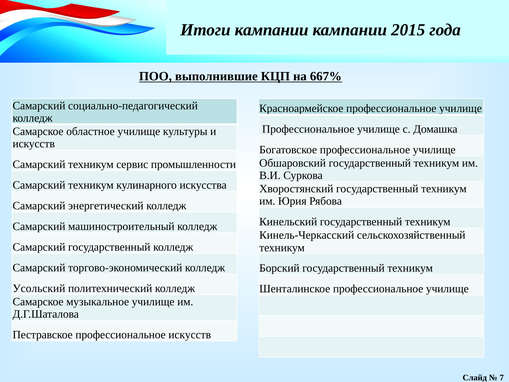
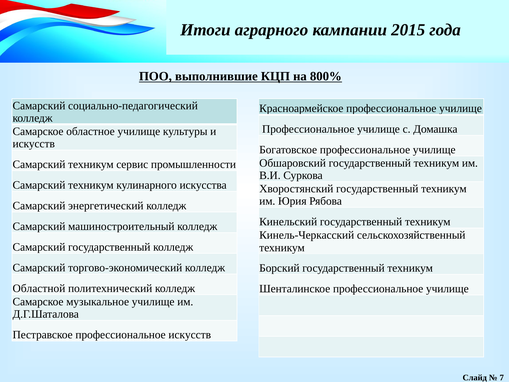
Итоги кампании: кампании -> аграрного (271, 30)
667%: 667% -> 800% (326, 76)
Усольский: Усольский -> Областной (39, 288)
